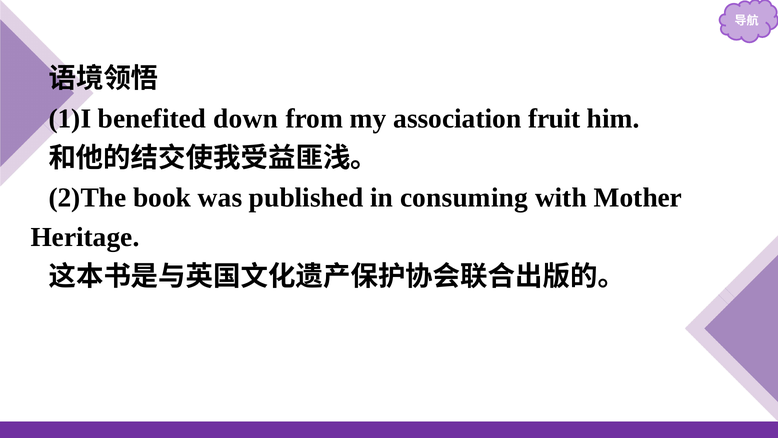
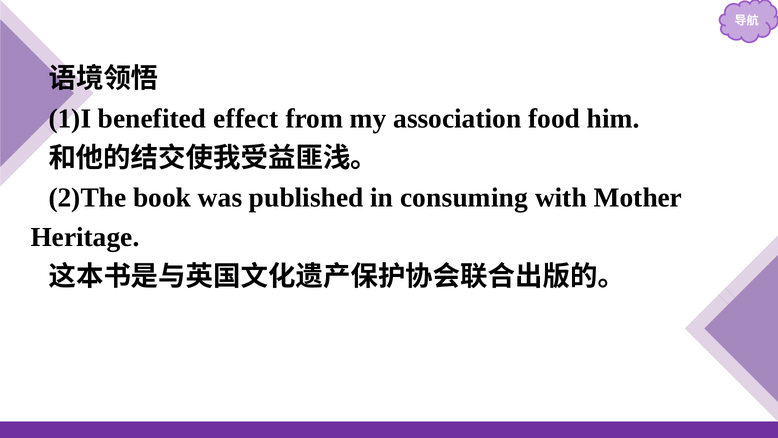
down: down -> effect (246, 118)
fruit: fruit -> food (554, 118)
